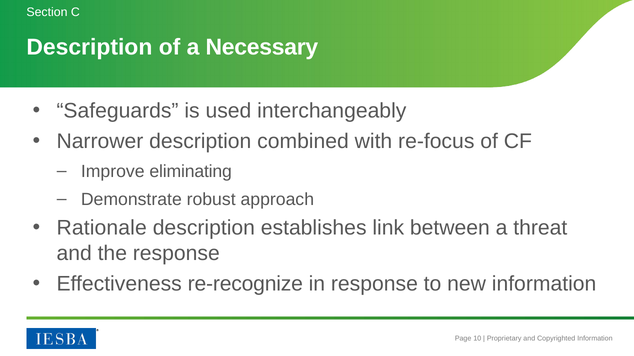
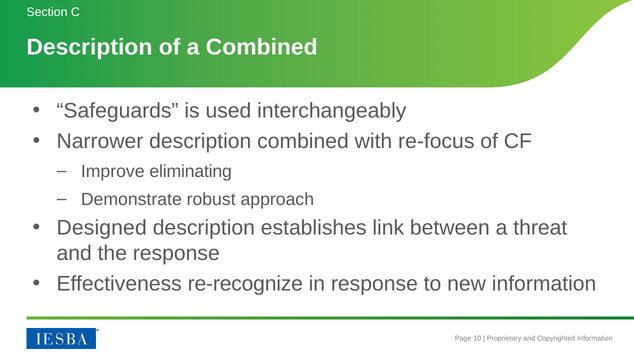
a Necessary: Necessary -> Combined (262, 47)
Rationale: Rationale -> Designed (102, 228)
